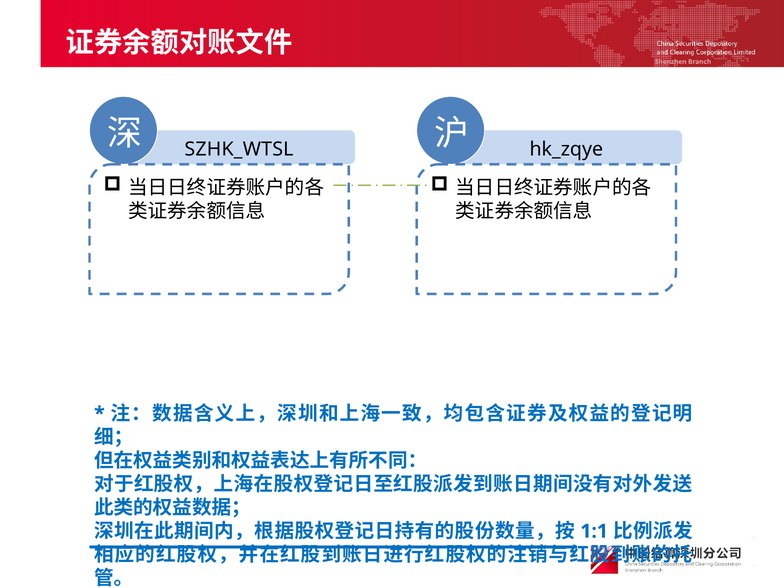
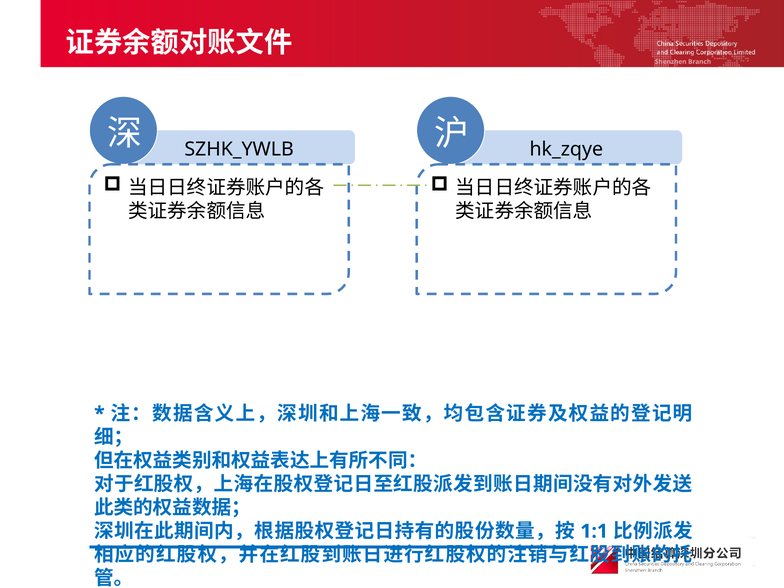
SZHK_WTSL: SZHK_WTSL -> SZHK_YWLB (239, 149)
